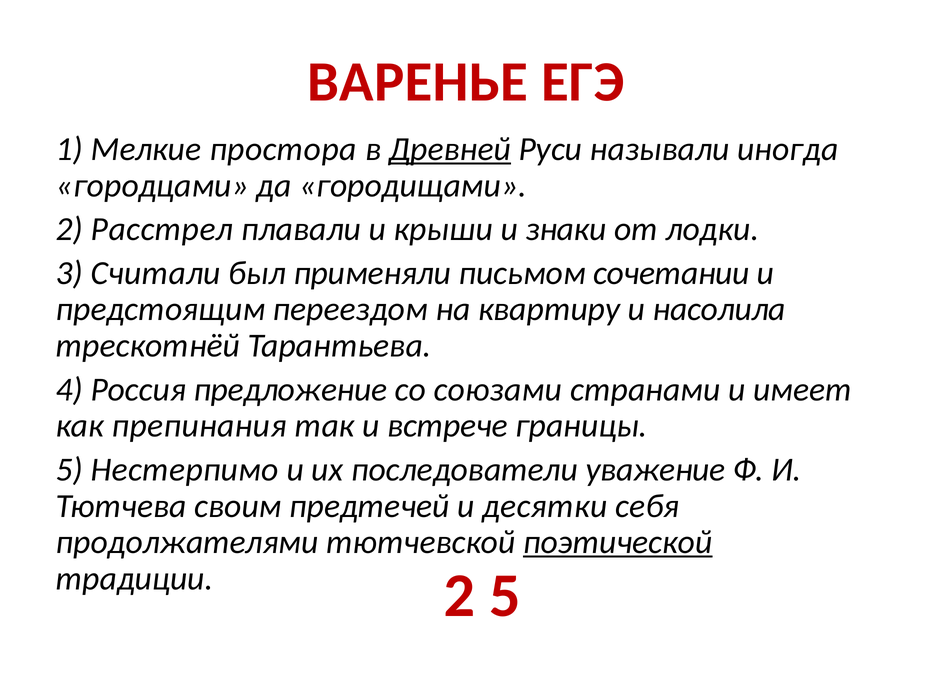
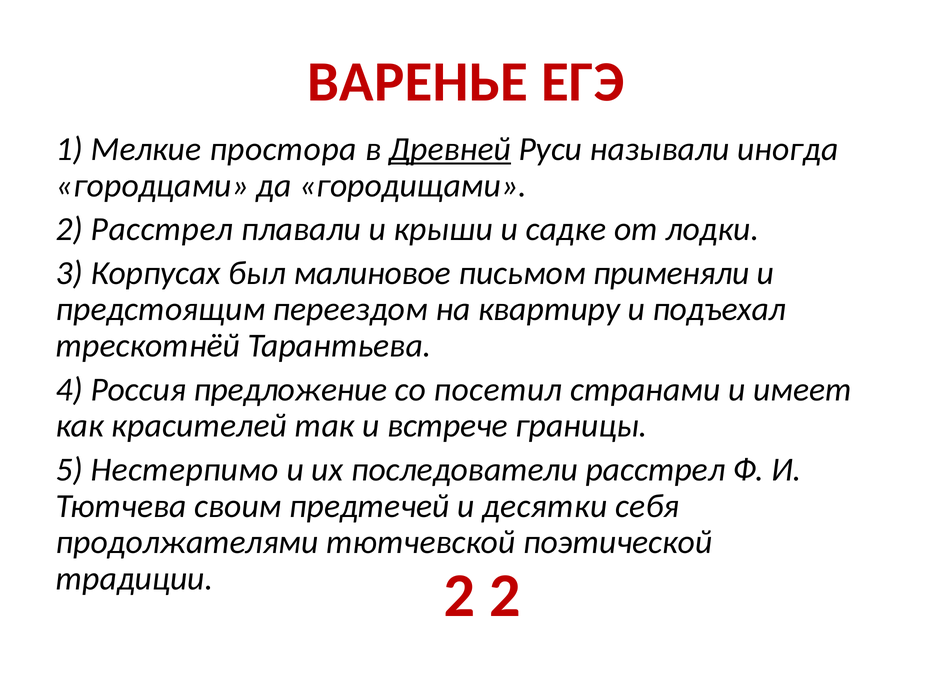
знаки: знаки -> садке (566, 229)
Считали: Считали -> Корпусах (156, 273)
применяли: применяли -> малиновое (372, 273)
сочетании: сочетании -> применяли (671, 273)
насолила: насолила -> подъехал (719, 309)
союзами: союзами -> посетил (498, 389)
препинания: препинания -> красителей (199, 426)
последователи уважение: уважение -> расстрел (655, 470)
поэтической underline: present -> none (618, 542)
2 5: 5 -> 2 (505, 596)
